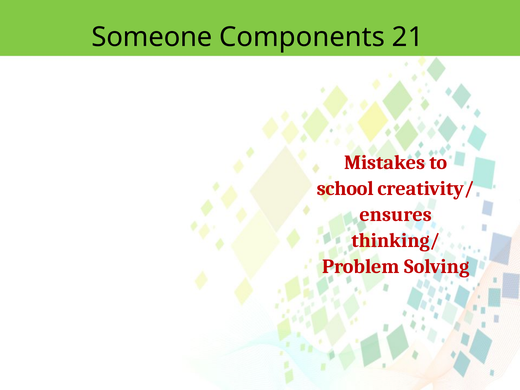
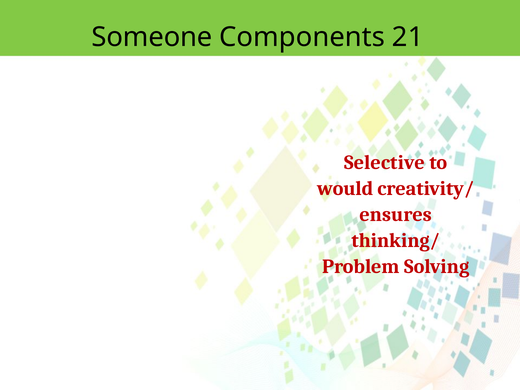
Mistakes: Mistakes -> Selective (385, 163)
school: school -> would (345, 189)
